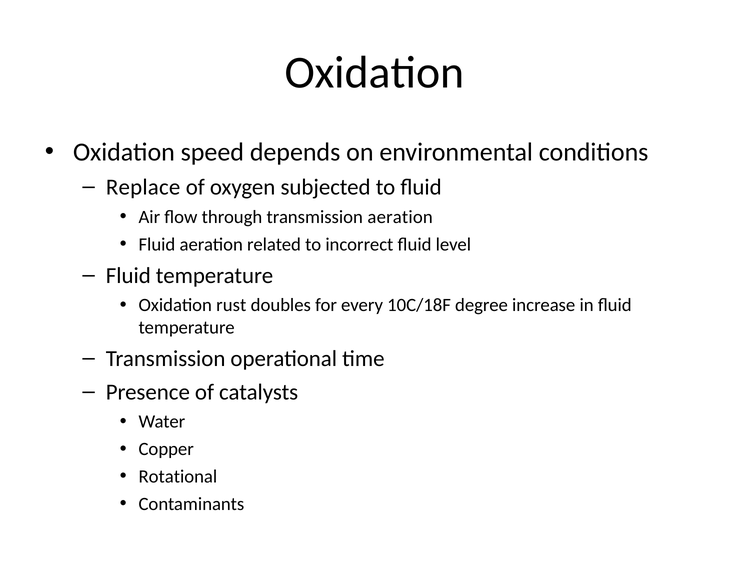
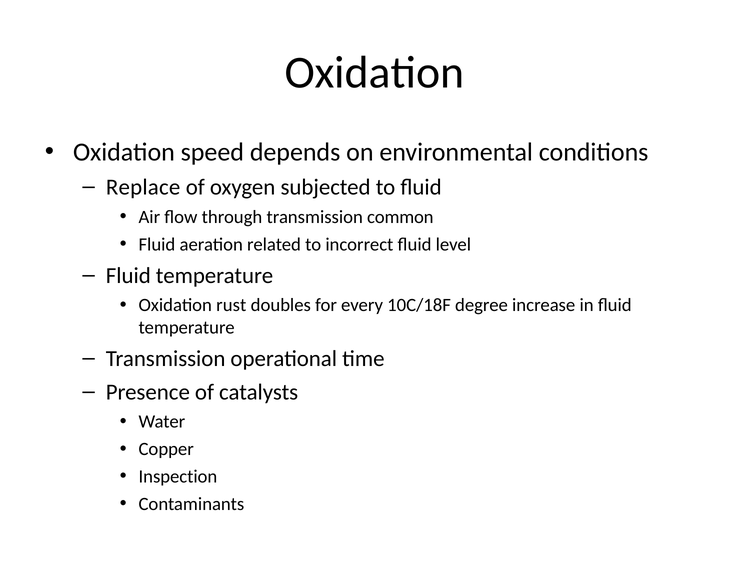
transmission aeration: aeration -> common (400, 217)
Rotational: Rotational -> Inspection (178, 476)
